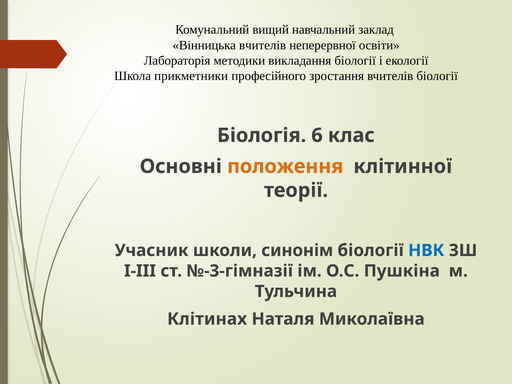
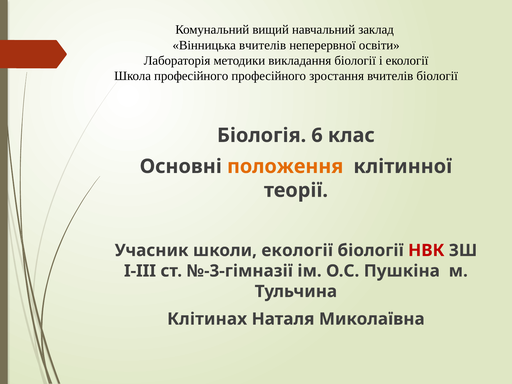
Школа прикметники: прикметники -> професійного (191, 76)
школи синонім: синонім -> екології (297, 250)
НВК colour: blue -> red (426, 250)
